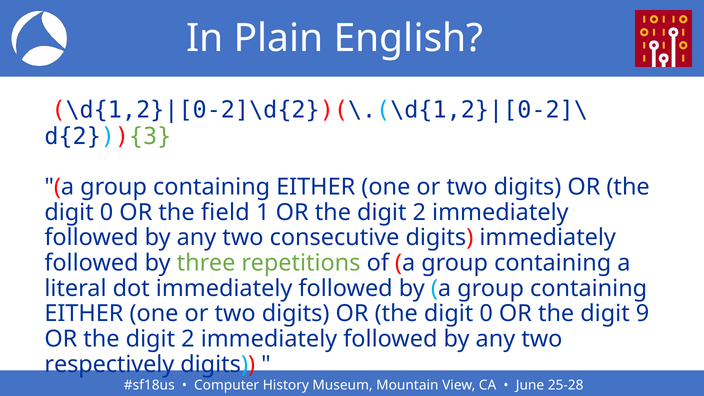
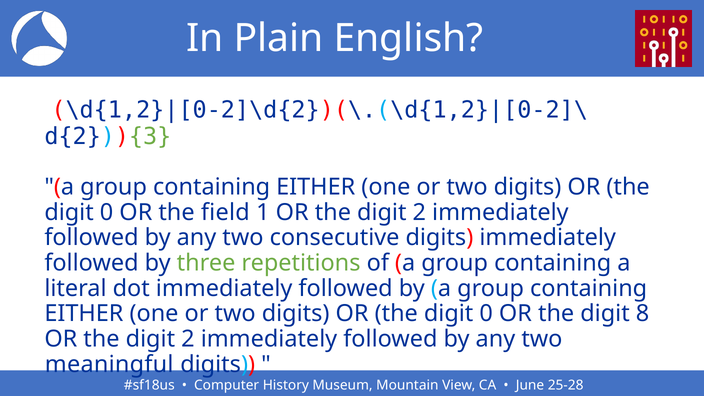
9: 9 -> 8 (643, 314)
respectively: respectively -> meaningful (109, 364)
